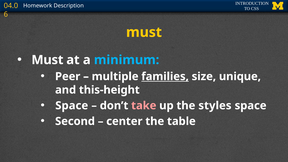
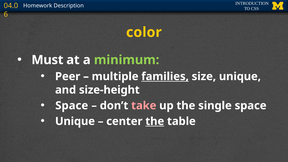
must: must -> color (144, 32)
minimum colour: light blue -> light green (127, 60)
this-height: this-height -> size-height (109, 90)
styles: styles -> single (215, 106)
Second: Second -> Unique (75, 121)
the underline: none -> present (155, 121)
